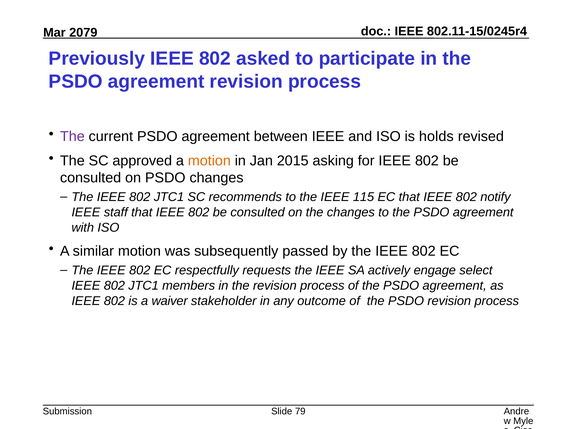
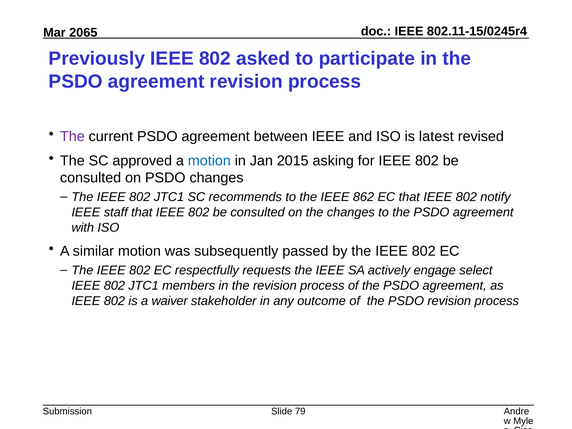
2079: 2079 -> 2065 (83, 32)
holds: holds -> latest (436, 136)
motion colour: orange -> blue (209, 161)
115: 115 -> 862 (364, 197)
